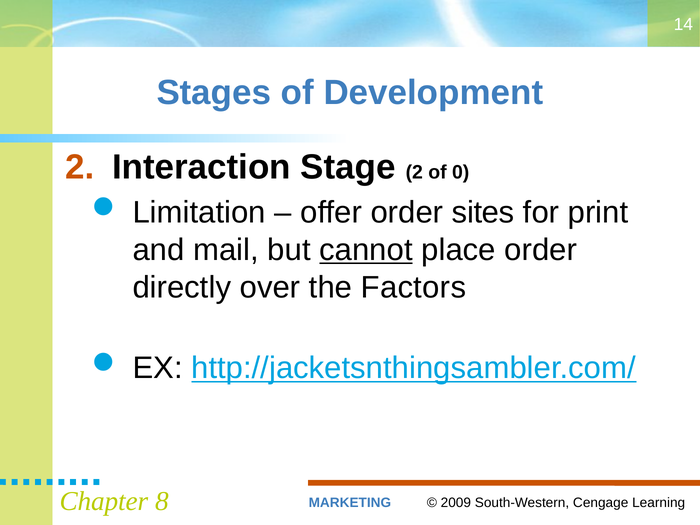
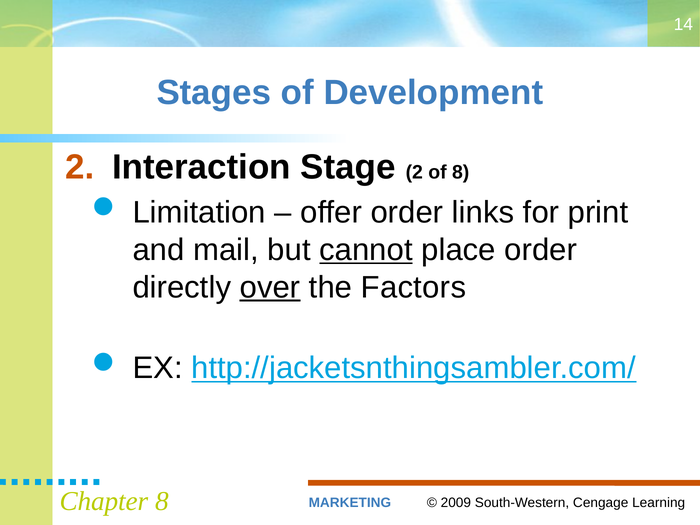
of 0: 0 -> 8 (461, 172)
sites: sites -> links (483, 213)
over underline: none -> present (270, 287)
